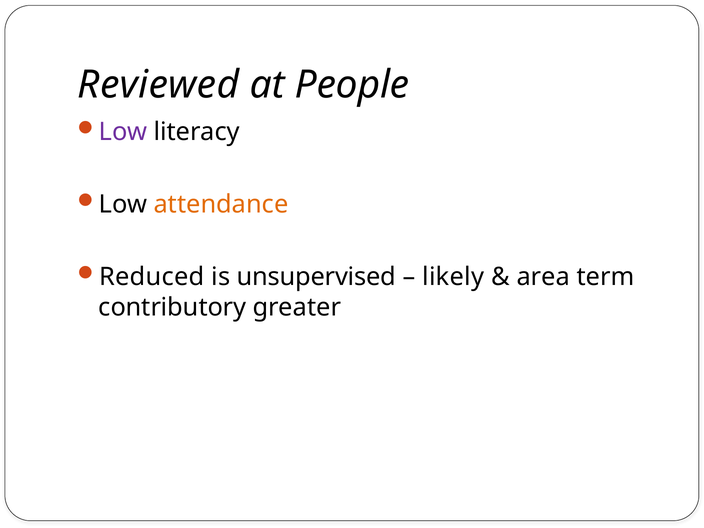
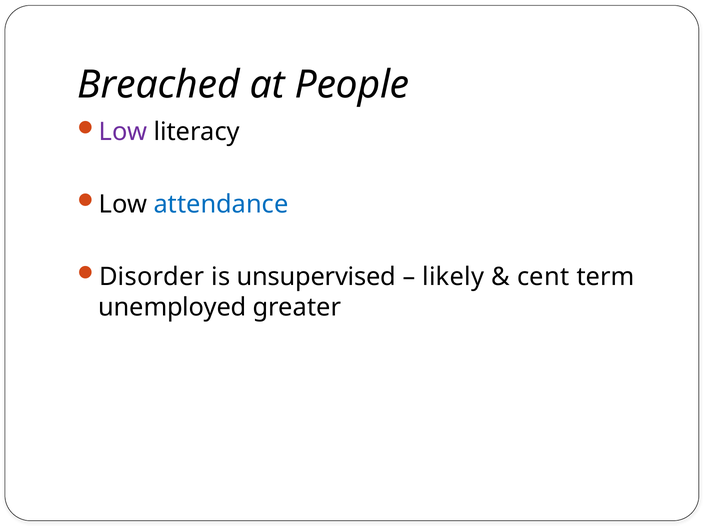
Reviewed: Reviewed -> Breached (159, 85)
attendance colour: orange -> blue (221, 204)
Reduced: Reduced -> Disorder (152, 277)
area: area -> cent (543, 277)
contributory: contributory -> unemployed (172, 307)
